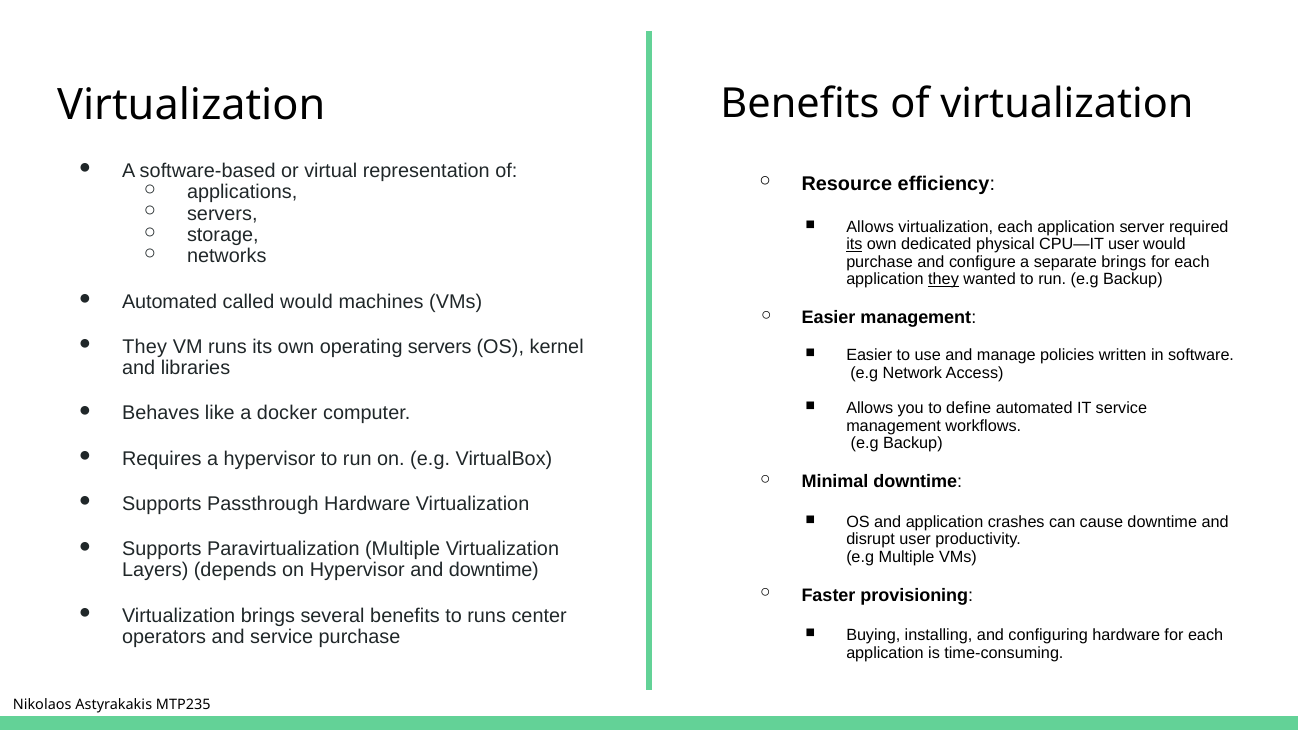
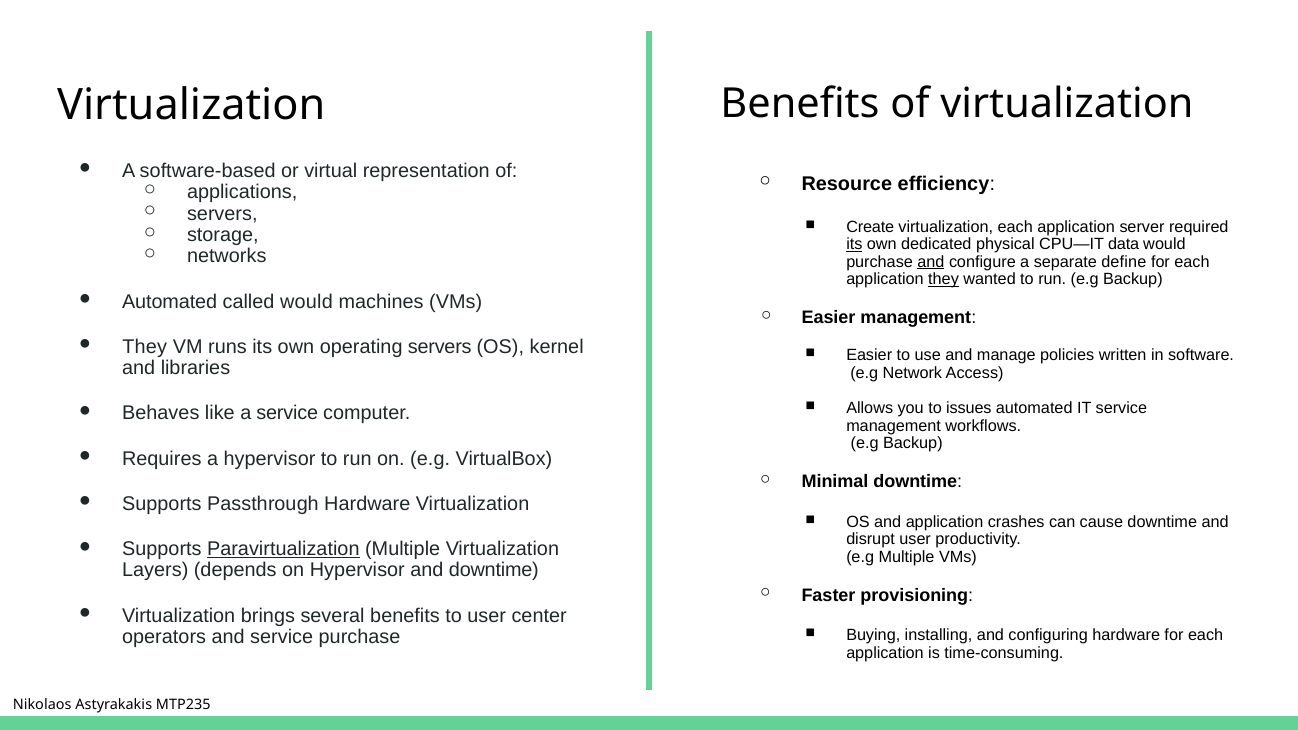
Allows: Allows -> Create (870, 227)
CPU—IT user: user -> data (1124, 244)
and underline: none -> present (931, 262)
separate brings: brings -> define (1124, 262)
define: define -> issues (969, 408)
a docker: docker -> service (287, 413)
Paravirtualization underline: none -> present (283, 549)
to runs: runs -> user (487, 616)
